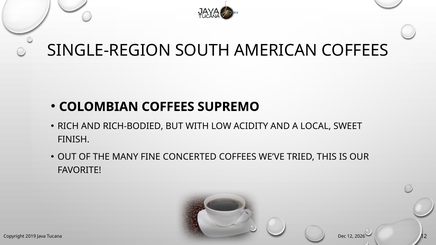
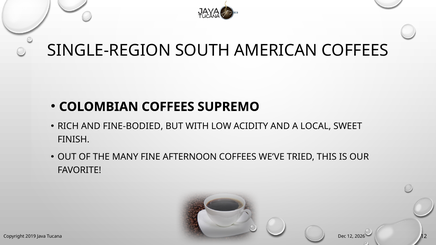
RICH-BODIED: RICH-BODIED -> FINE-BODIED (133, 126)
CONCERTED: CONCERTED -> AFTERNOON (190, 157)
